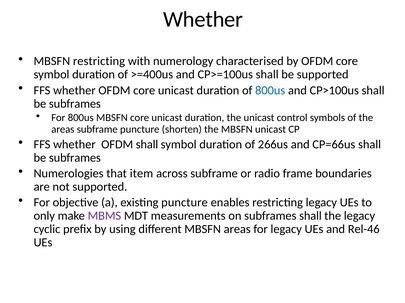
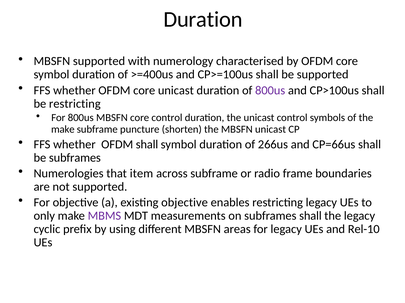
Whether: Whether -> Duration (203, 19)
MBSFN restricting: restricting -> supported (99, 61)
800us colour: blue -> purple (270, 91)
subframes: subframes -> restricting (75, 104)
MBSFN core unicast: unicast -> control (167, 118)
areas: areas -> make (63, 130)
existing puncture: puncture -> objective (185, 203)
Rel-46: Rel-46 -> Rel-10 (364, 230)
